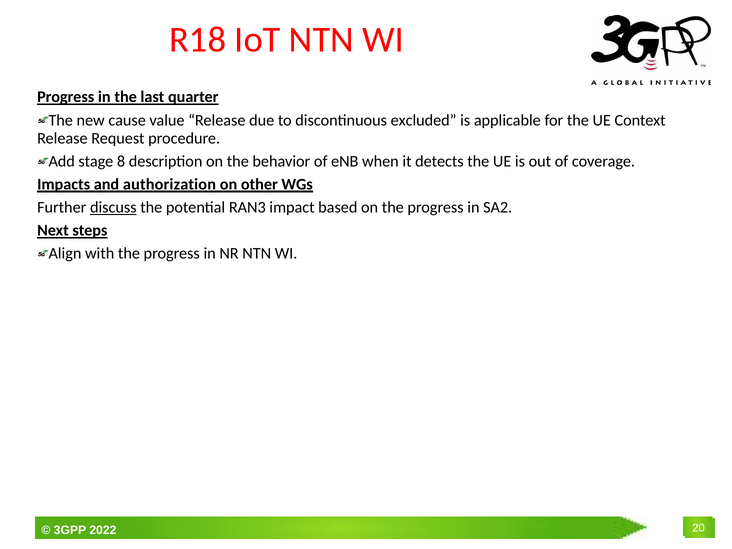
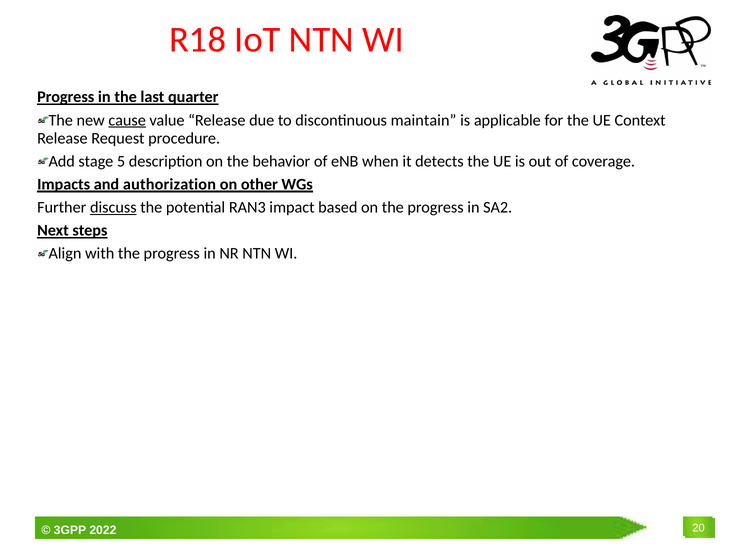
cause underline: none -> present (127, 120)
excluded: excluded -> maintain (424, 120)
8: 8 -> 5 (121, 161)
